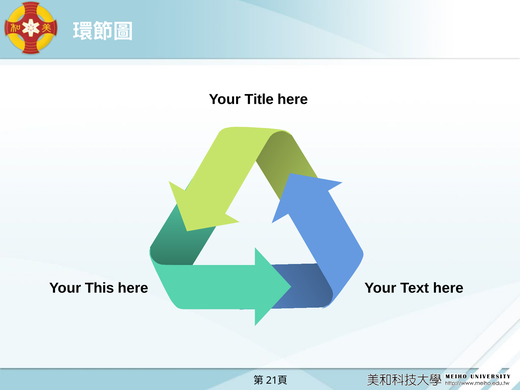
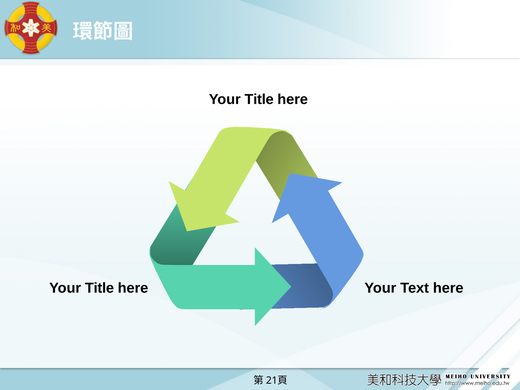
This: This -> Title (99, 288)
